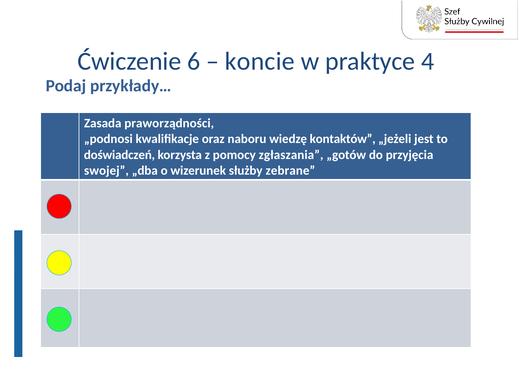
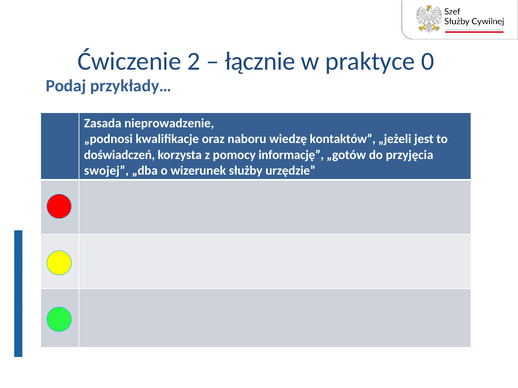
6: 6 -> 2 (194, 61)
koncie: koncie -> łącznie (260, 61)
4: 4 -> 0 (428, 61)
praworządności: praworządności -> nieprowadzenie (169, 123)
zgłaszania: zgłaszania -> informację (291, 155)
zebrane: zebrane -> urzędzie (291, 171)
